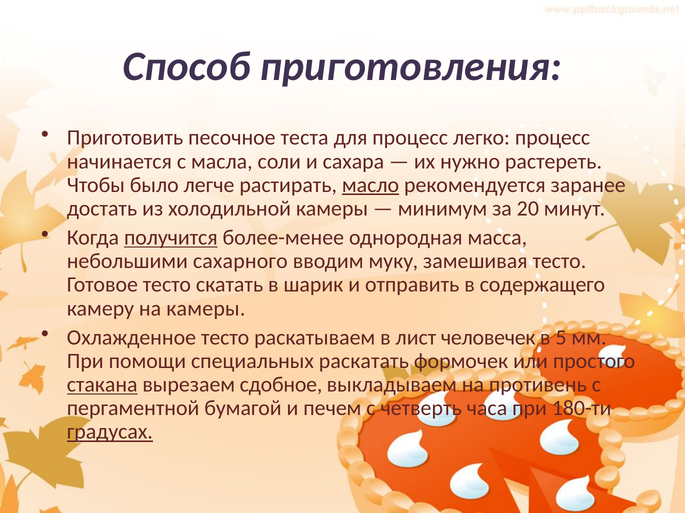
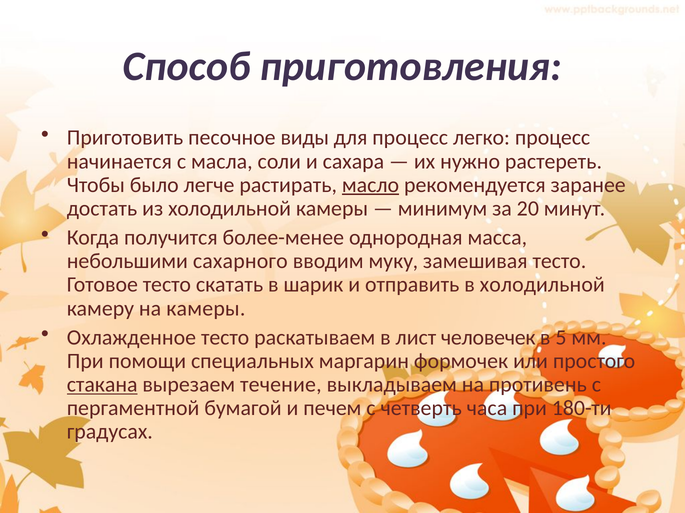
теста: теста -> виды (305, 138)
получится underline: present -> none (171, 238)
в содержащего: содержащего -> холодильной (542, 285)
раскатать: раскатать -> маргарин (364, 362)
сдобное: сдобное -> течение (281, 385)
градусах underline: present -> none (110, 432)
